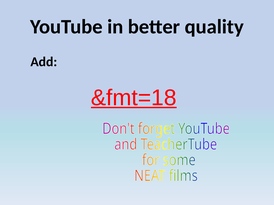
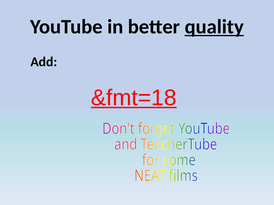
quality underline: none -> present (214, 27)
